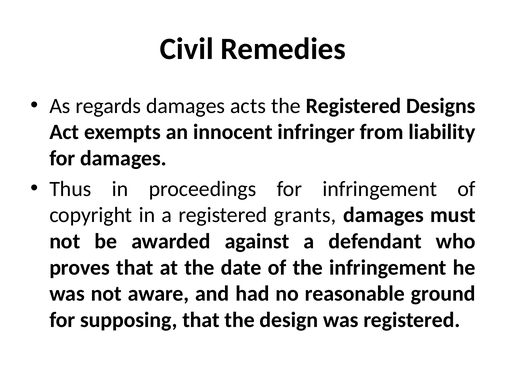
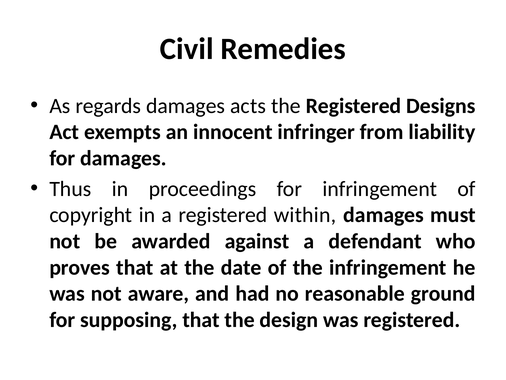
grants: grants -> within (305, 215)
